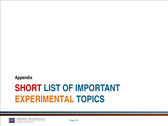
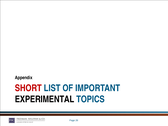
EXPERIMENTAL colour: orange -> black (45, 99)
